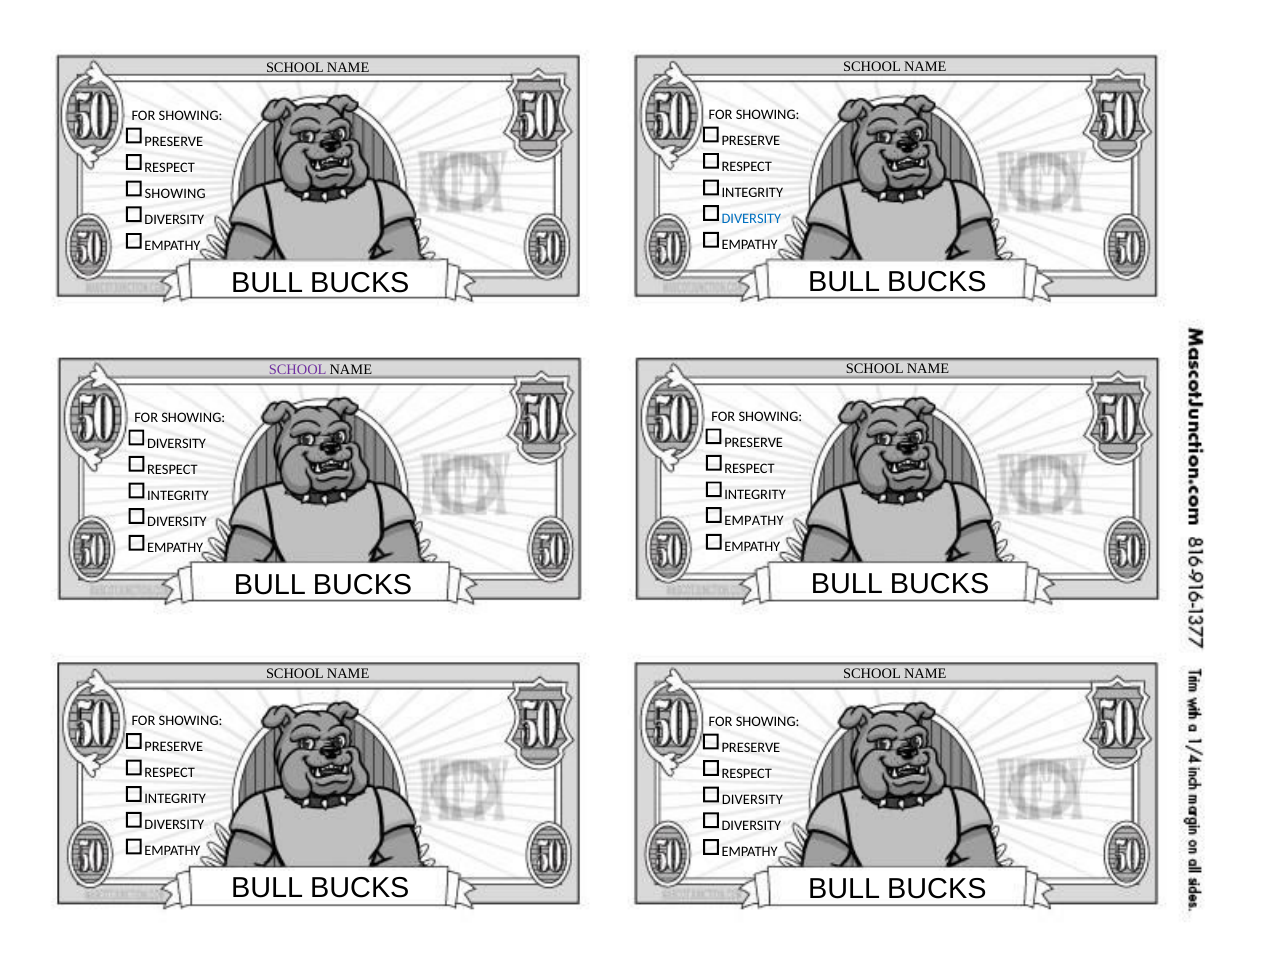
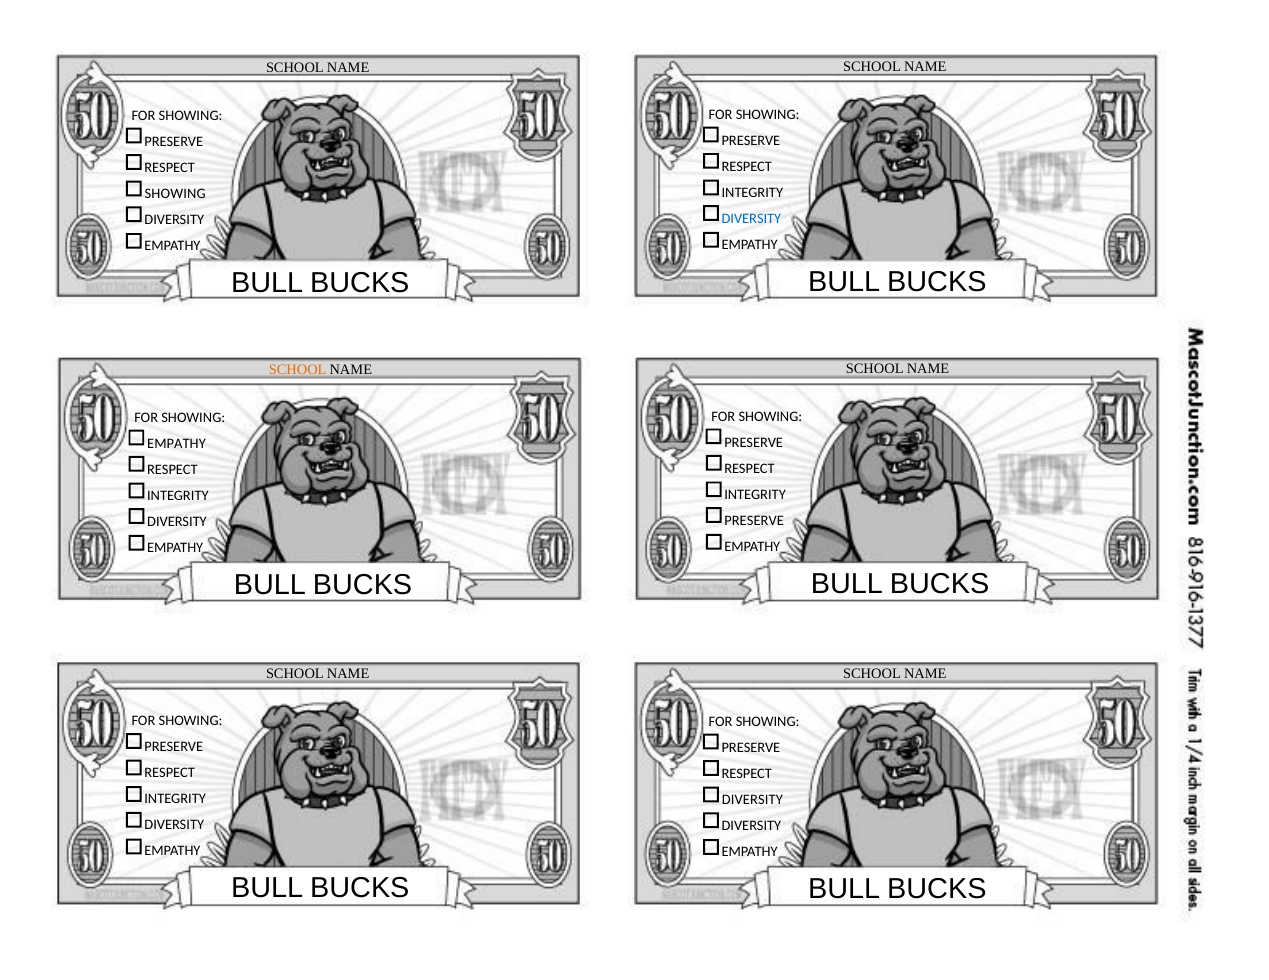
SCHOOL colour: purple -> orange (298, 370)
DIVERSITY: DIVERSITY -> EMPATHY (176, 444)
EMPATHY: EMPATHY -> PRESERVE (754, 521)
